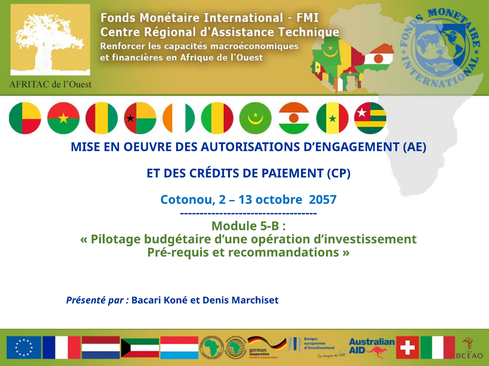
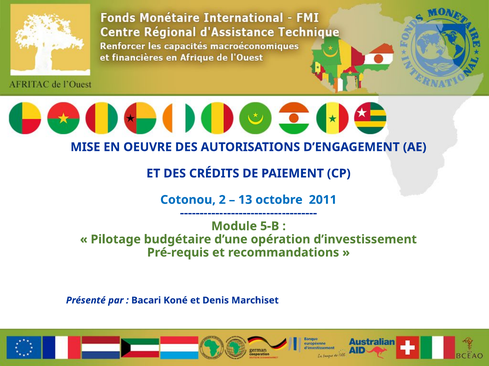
2057: 2057 -> 2011 (323, 200)
